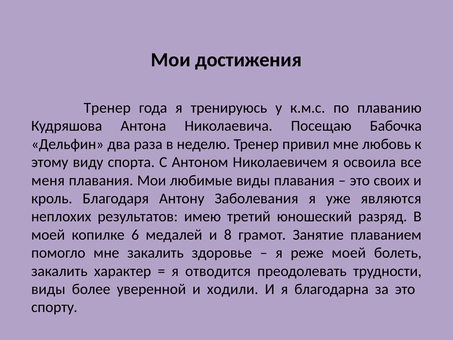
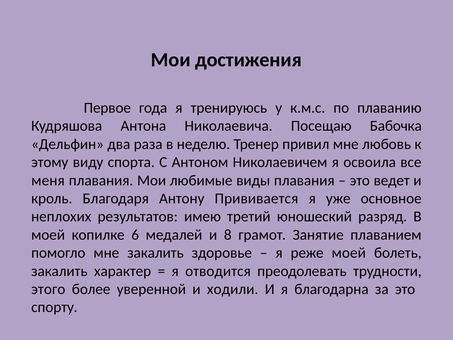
Тренер: Тренер -> Первое (107, 108)
своих: своих -> ведет (392, 180)
Заболевания: Заболевания -> Прививается (256, 198)
являются: являются -> основное (391, 198)
виды: виды -> этого (48, 289)
